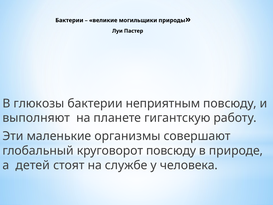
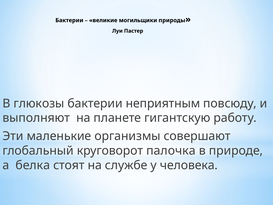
круговорот повсюду: повсюду -> палочка (171, 151)
детей: детей -> белка (33, 165)
